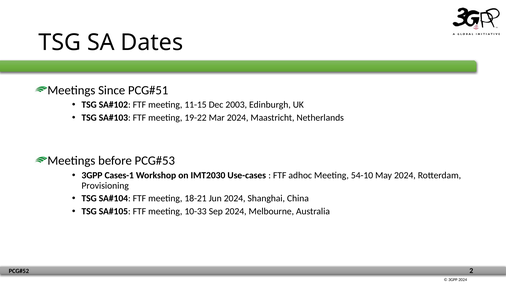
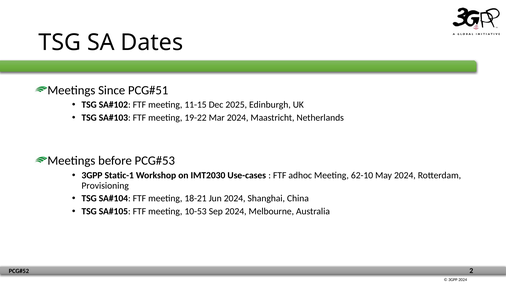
2003: 2003 -> 2025 (236, 105)
Cases-1: Cases-1 -> Static-1 (119, 175)
54-10: 54-10 -> 62-10 (362, 175)
10-33: 10-33 -> 10-53 (196, 211)
